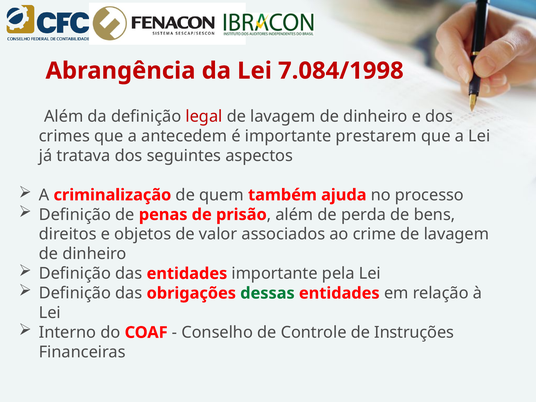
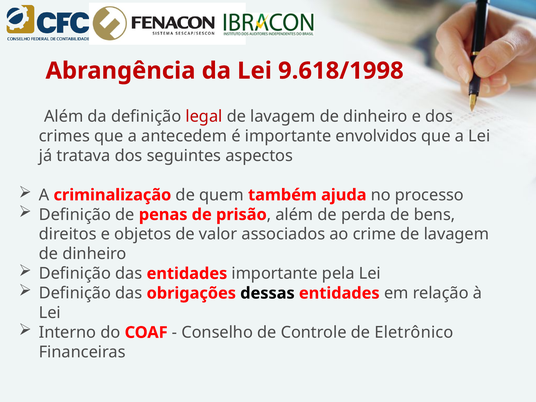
7.084/1998: 7.084/1998 -> 9.618/1998 (341, 71)
prestarem: prestarem -> envolvidos (376, 136)
dessas colour: green -> black (267, 293)
Instruções: Instruções -> Eletrônico (414, 332)
